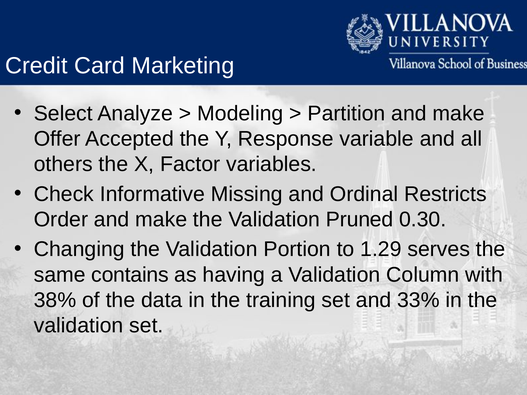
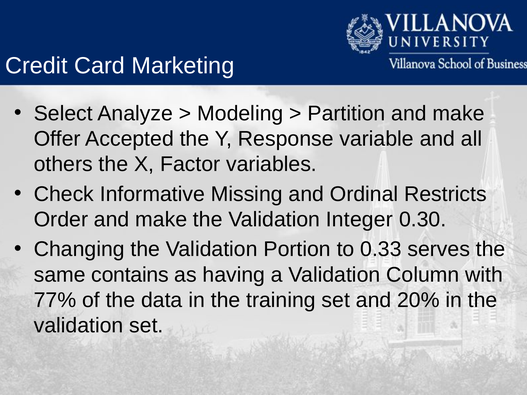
Pruned: Pruned -> Integer (359, 220)
1.29: 1.29 -> 0.33 (381, 249)
38%: 38% -> 77% (55, 300)
33%: 33% -> 20% (418, 300)
